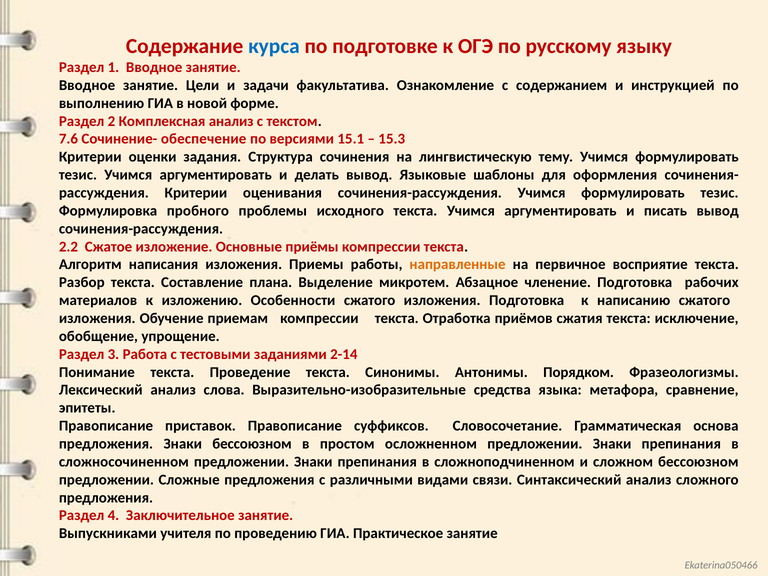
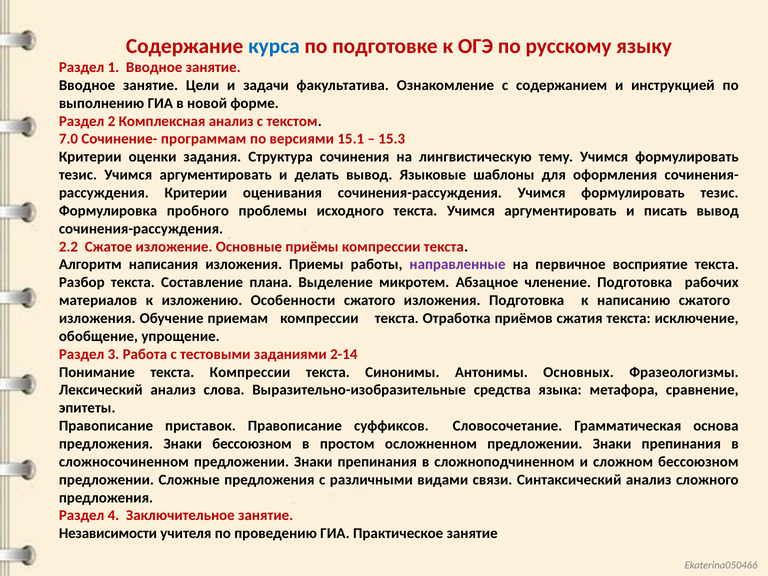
7.6: 7.6 -> 7.0 (68, 139)
обеспечение: обеспечение -> программам (204, 139)
направленные colour: orange -> purple (458, 265)
текста Проведение: Проведение -> Компрессии (250, 372)
Порядком: Порядком -> Основных (578, 372)
Выпускниками: Выпускниками -> Независимости (108, 533)
